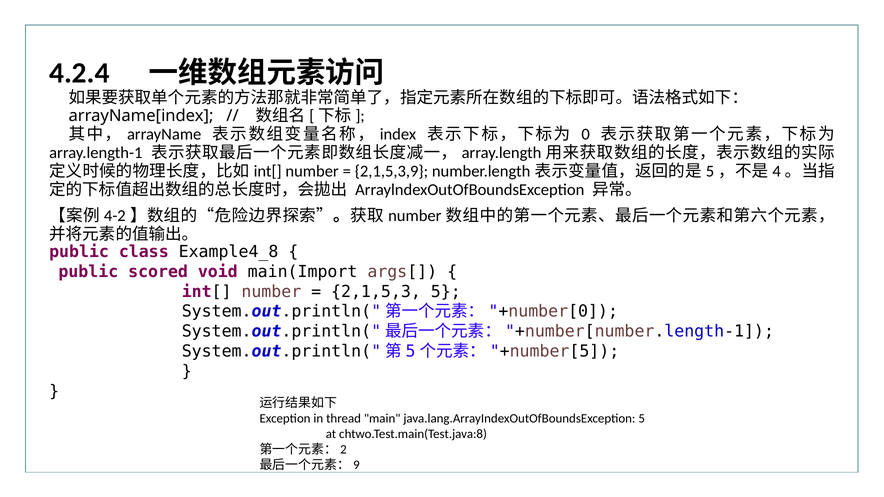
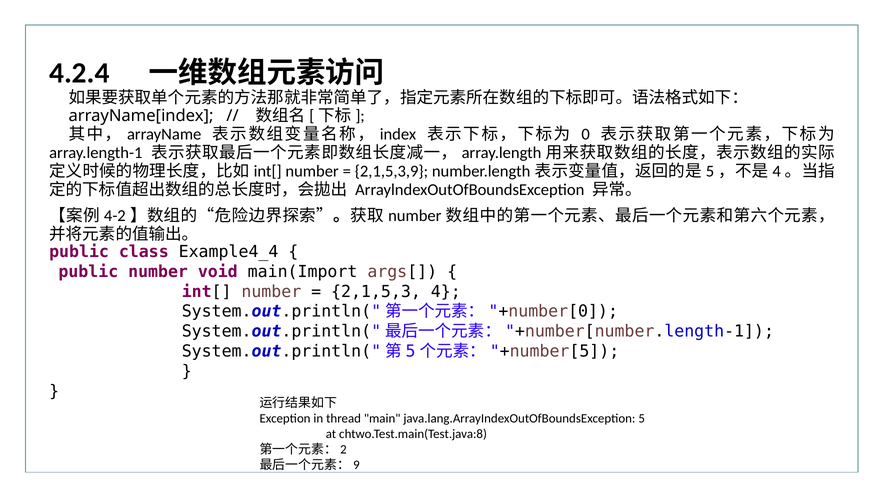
Example4_8: Example4_8 -> Example4_4 (229, 252)
public scored: scored -> number (158, 272)
2,1,5,3 5: 5 -> 4 (446, 292)
